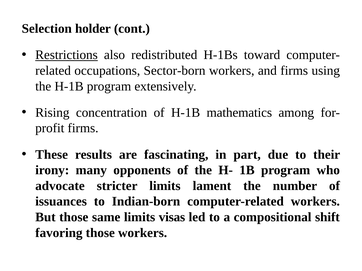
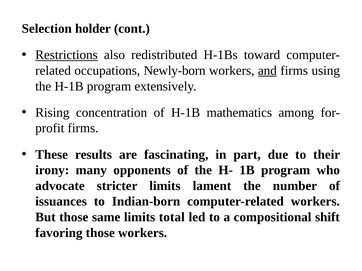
Sector-born: Sector-born -> Newly-born (175, 71)
and underline: none -> present (267, 71)
visas: visas -> total (172, 217)
